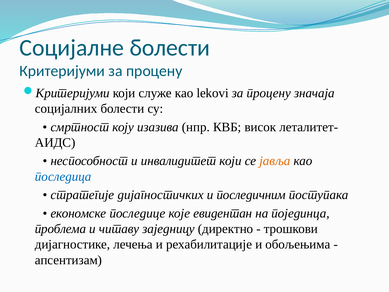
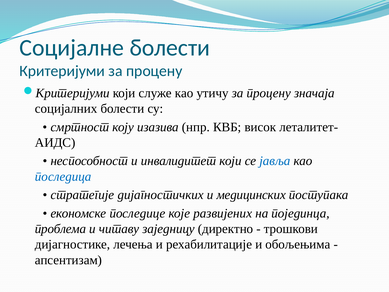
lekovi: lekovi -> утичу (213, 93)
јавља colour: orange -> blue (275, 161)
последичним: последичним -> медицинских (251, 195)
евидентан: евидентан -> развијених (223, 213)
